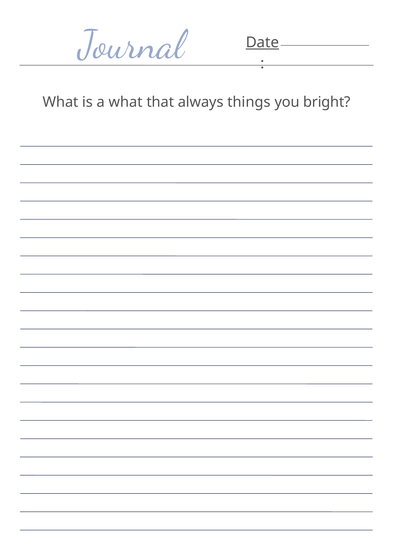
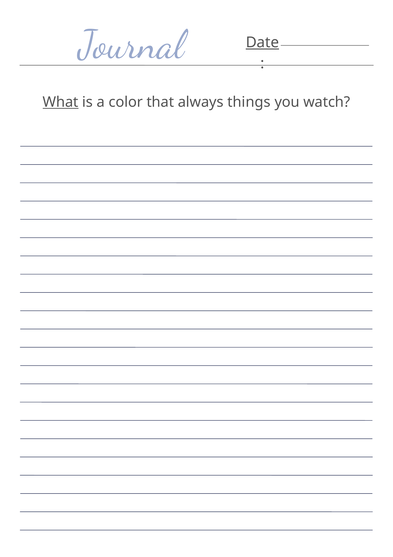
What underline: none -> present (61, 102)
a what: what -> color (126, 102)
bright: bright -> watch (327, 102)
